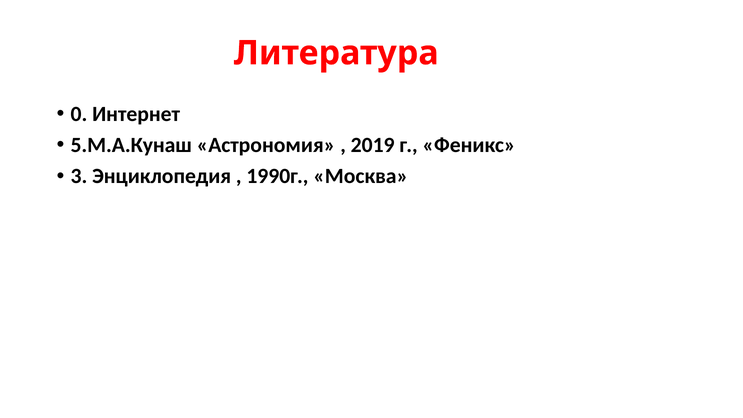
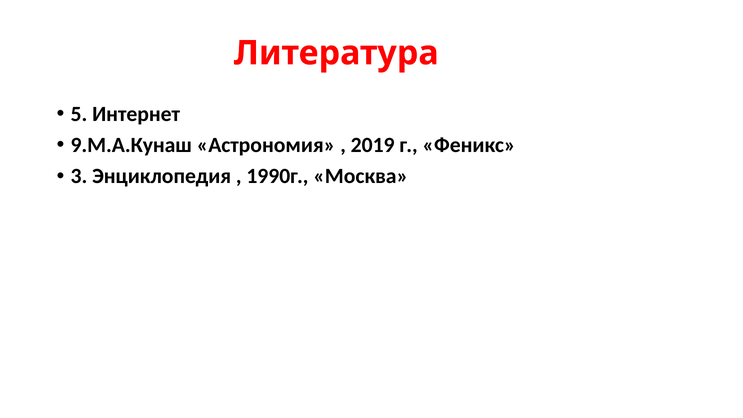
0: 0 -> 5 (79, 114)
5.М.А.Кунаш: 5.М.А.Кунаш -> 9.М.А.Кунаш (131, 145)
